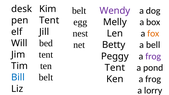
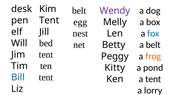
fox colour: orange -> blue (153, 33)
a bell: bell -> belt (153, 45)
frog colour: purple -> orange (153, 56)
Tent: Tent -> Kitty (115, 68)
belt: belt -> tent (46, 77)
frog: frog -> tent (153, 79)
